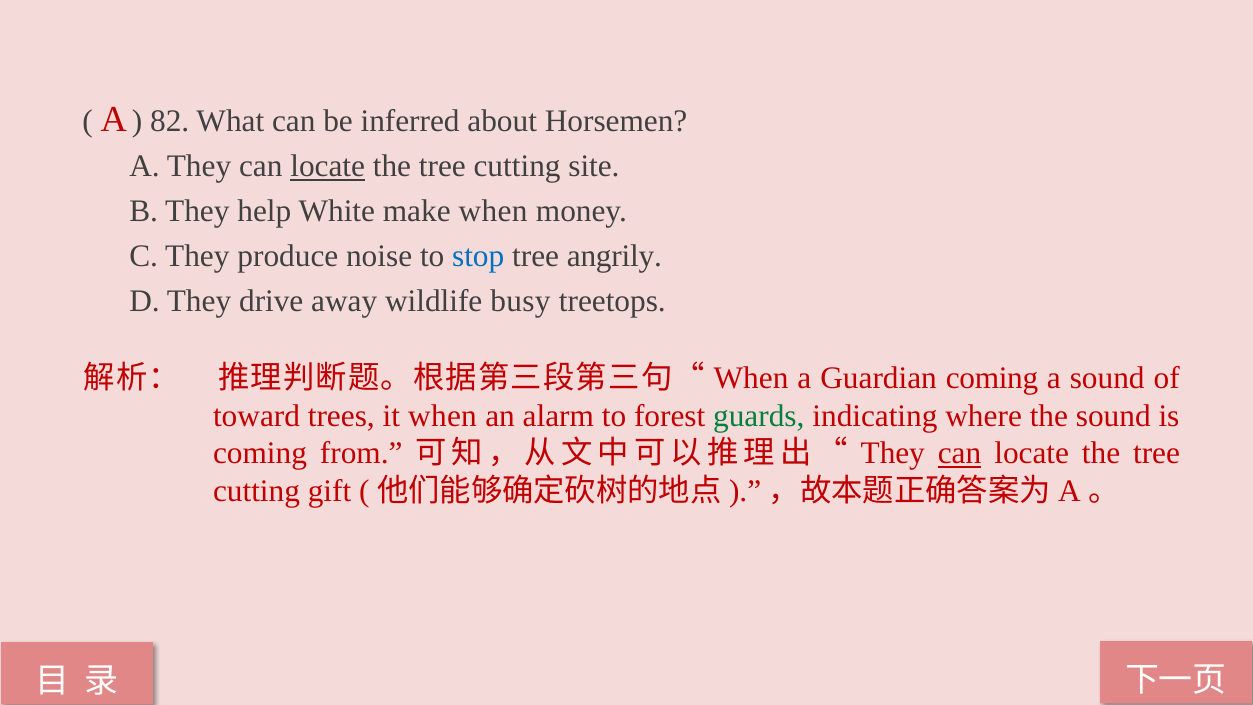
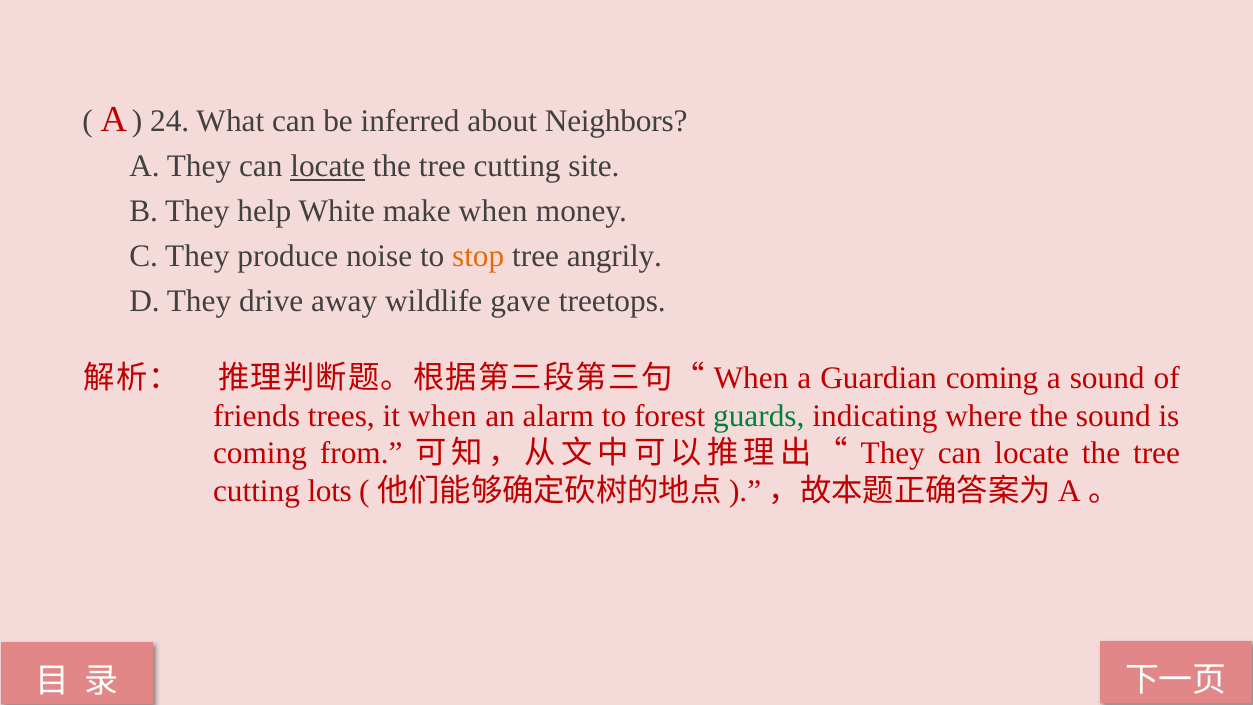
82: 82 -> 24 (170, 121)
Horsemen: Horsemen -> Neighbors (616, 121)
stop colour: blue -> orange (478, 256)
busy: busy -> gave (520, 301)
toward: toward -> friends (257, 416)
can underline: present -> none (960, 453)
gift: gift -> lots (330, 491)
